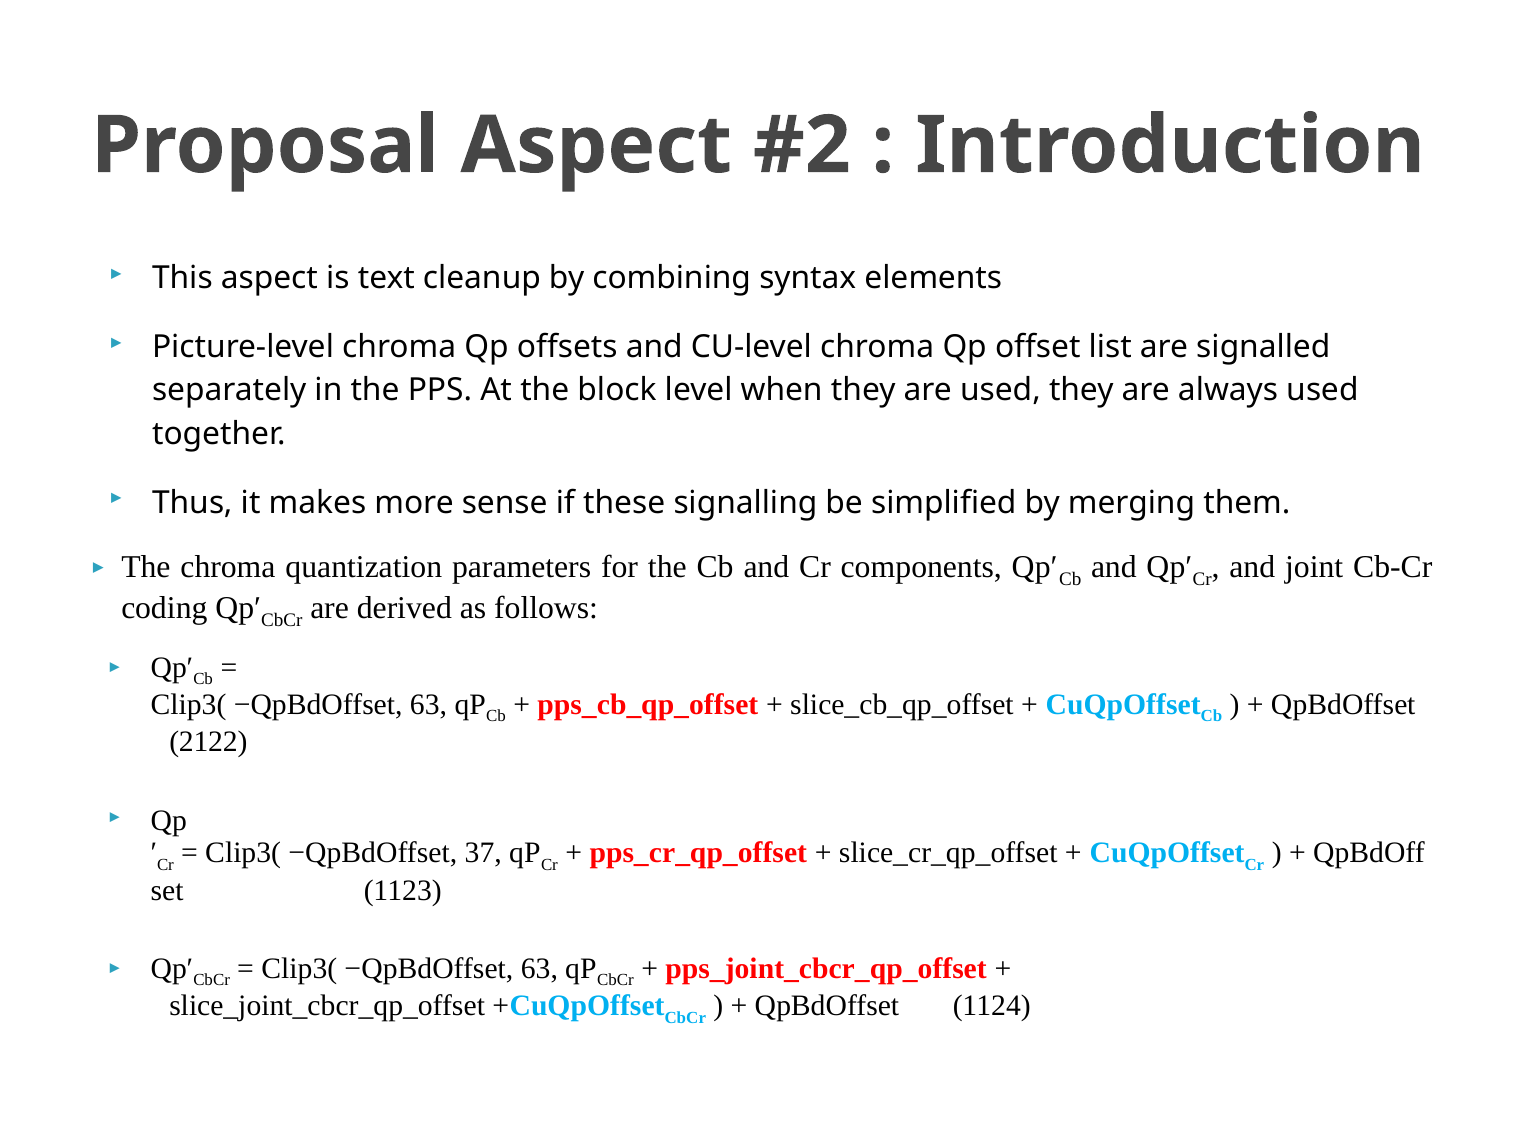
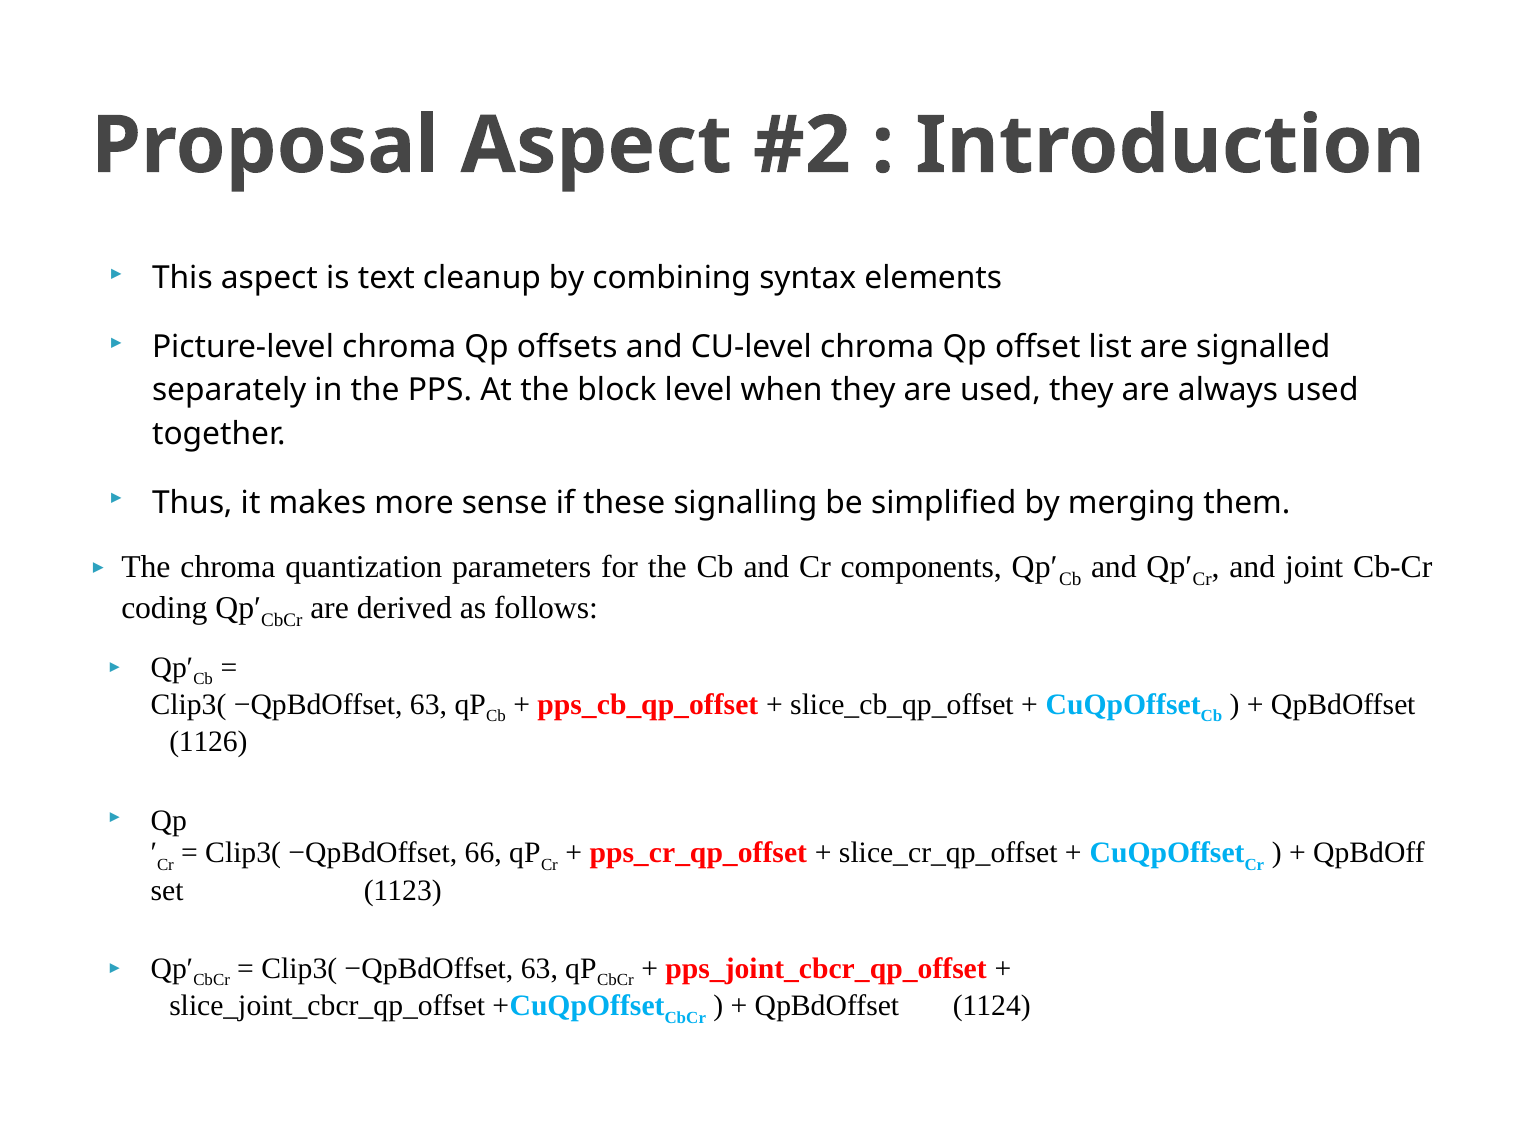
2122: 2122 -> 1126 (208, 742)
37: 37 -> 66 (483, 853)
